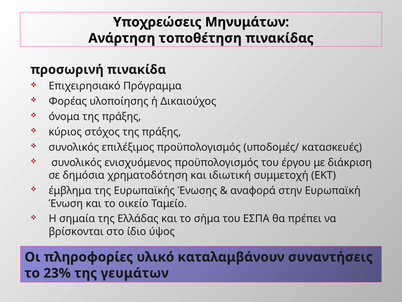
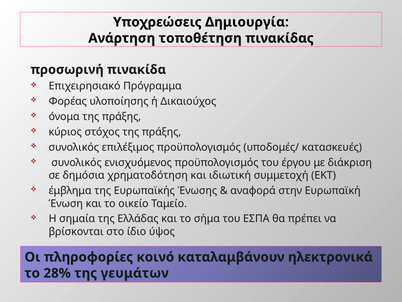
Μηνυμάτων: Μηνυμάτων -> Δημιουργία (247, 22)
υλικό: υλικό -> κοινό (155, 257)
συναντήσεις: συναντήσεις -> ηλεκτρονικά (330, 257)
23%: 23% -> 28% (57, 273)
